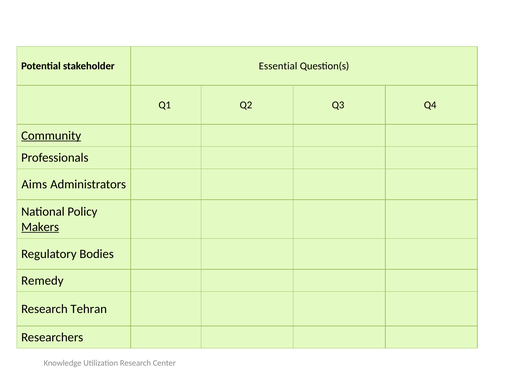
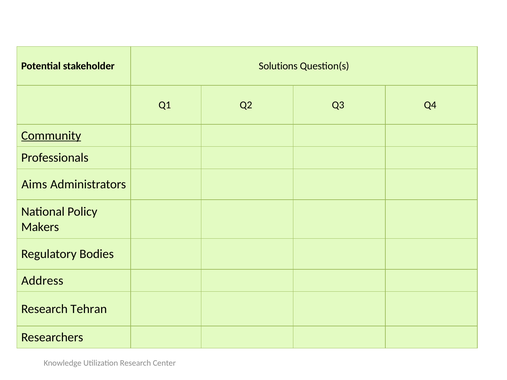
Essential: Essential -> Solutions (278, 66)
Makers underline: present -> none (40, 227)
Remedy: Remedy -> Address (42, 281)
